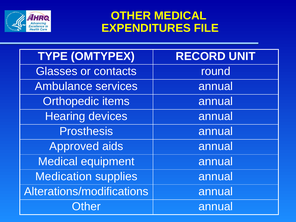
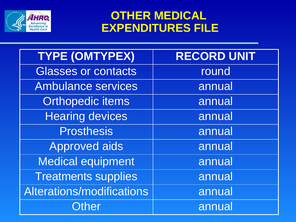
Medication: Medication -> Treatments (64, 176)
